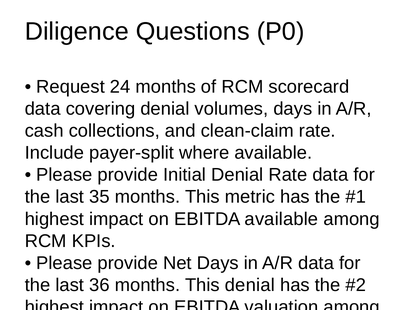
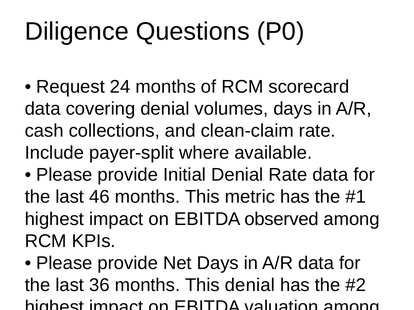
35: 35 -> 46 (99, 197)
EBITDA available: available -> observed (282, 219)
